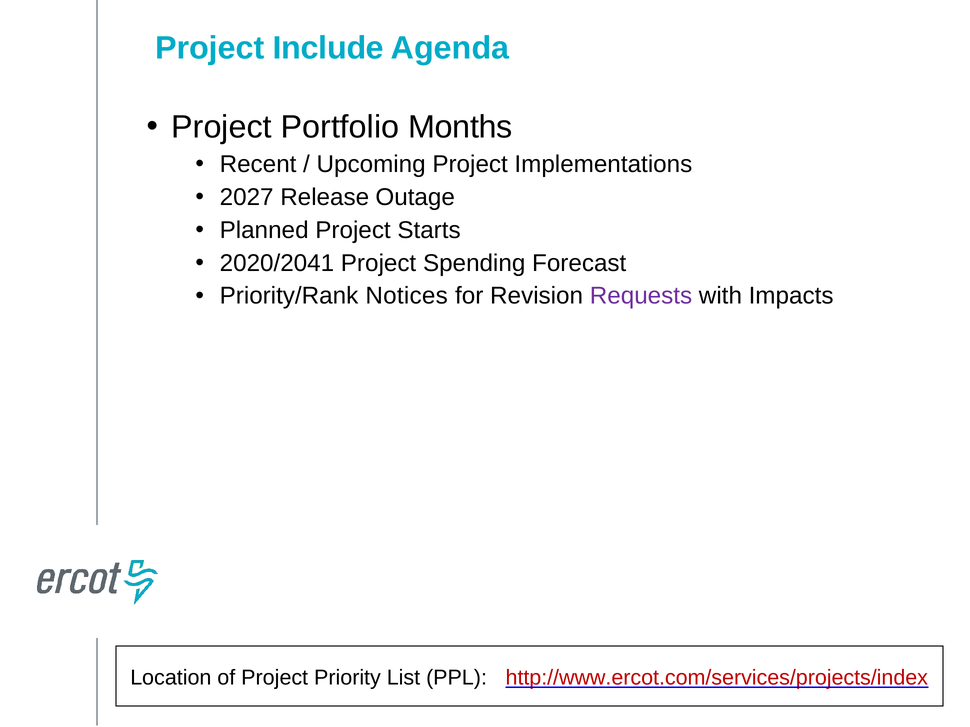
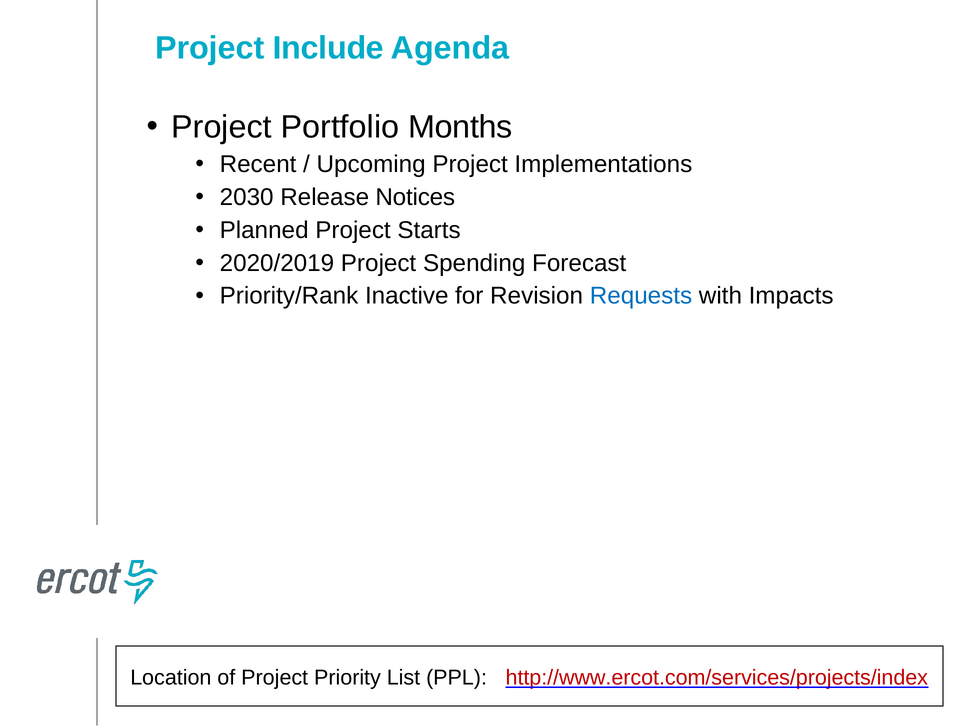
2027: 2027 -> 2030 (247, 197)
Outage: Outage -> Notices (415, 197)
2020/2041: 2020/2041 -> 2020/2019 (277, 263)
Notices: Notices -> Inactive (407, 296)
Requests colour: purple -> blue (641, 296)
